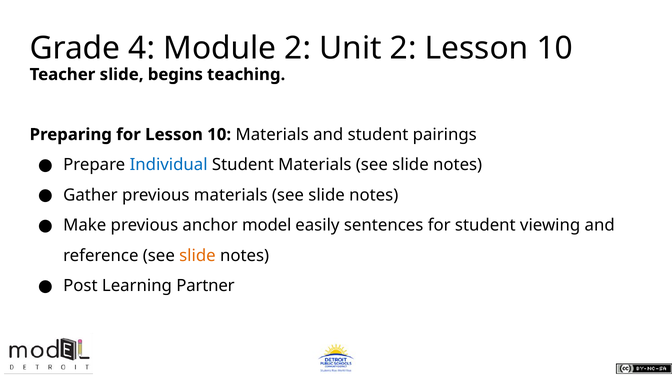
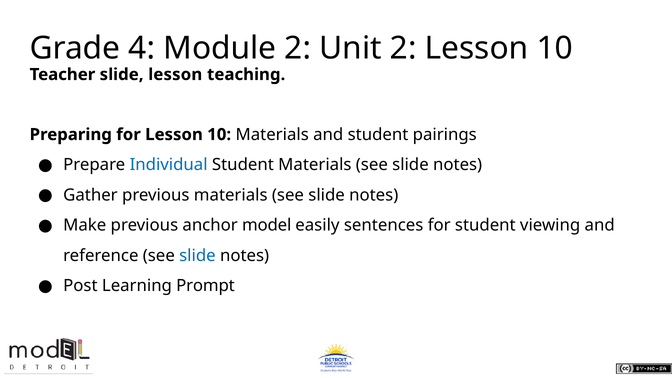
slide begins: begins -> lesson (175, 75)
slide colour: orange -> blue (197, 256)
Partner: Partner -> Prompt (205, 286)
